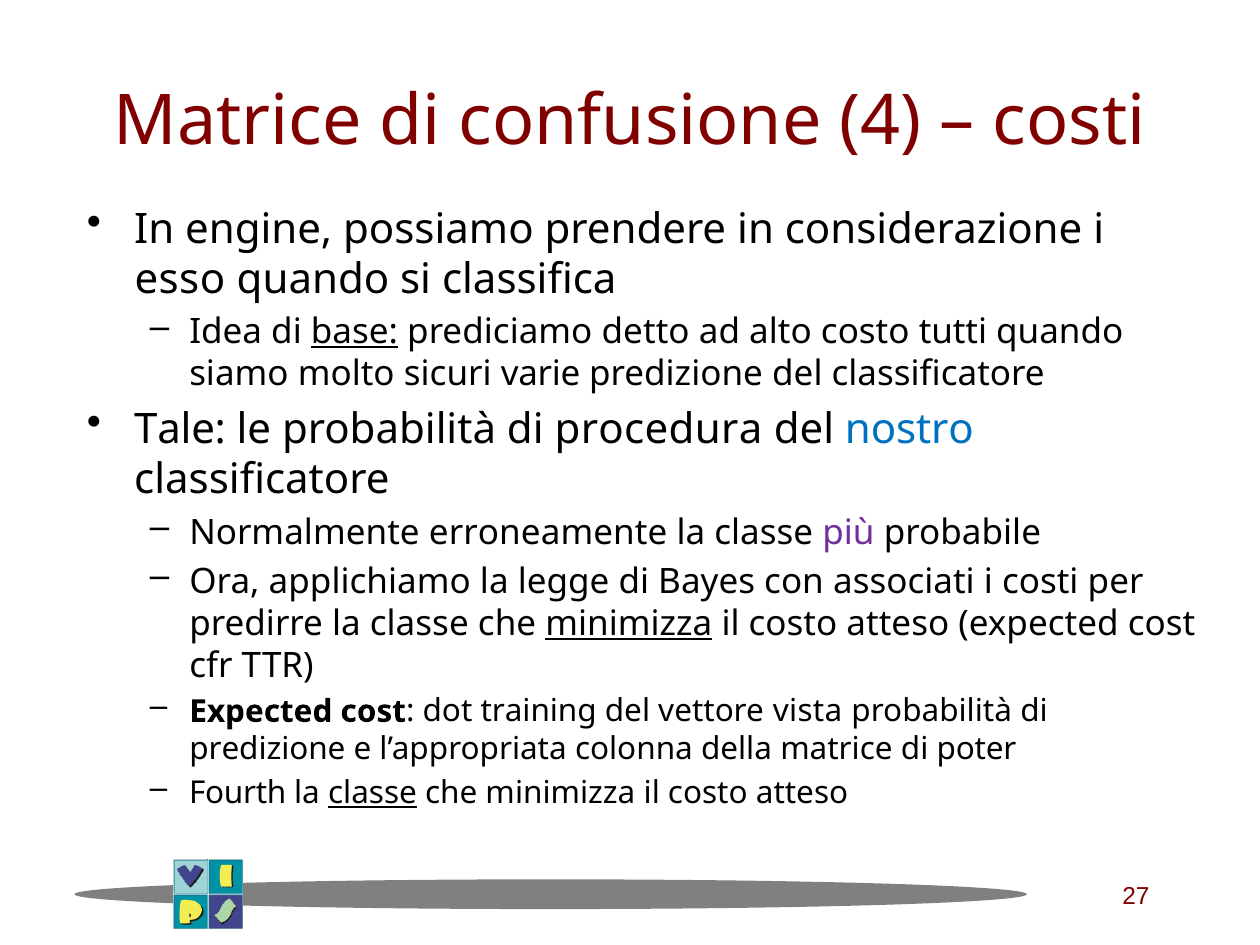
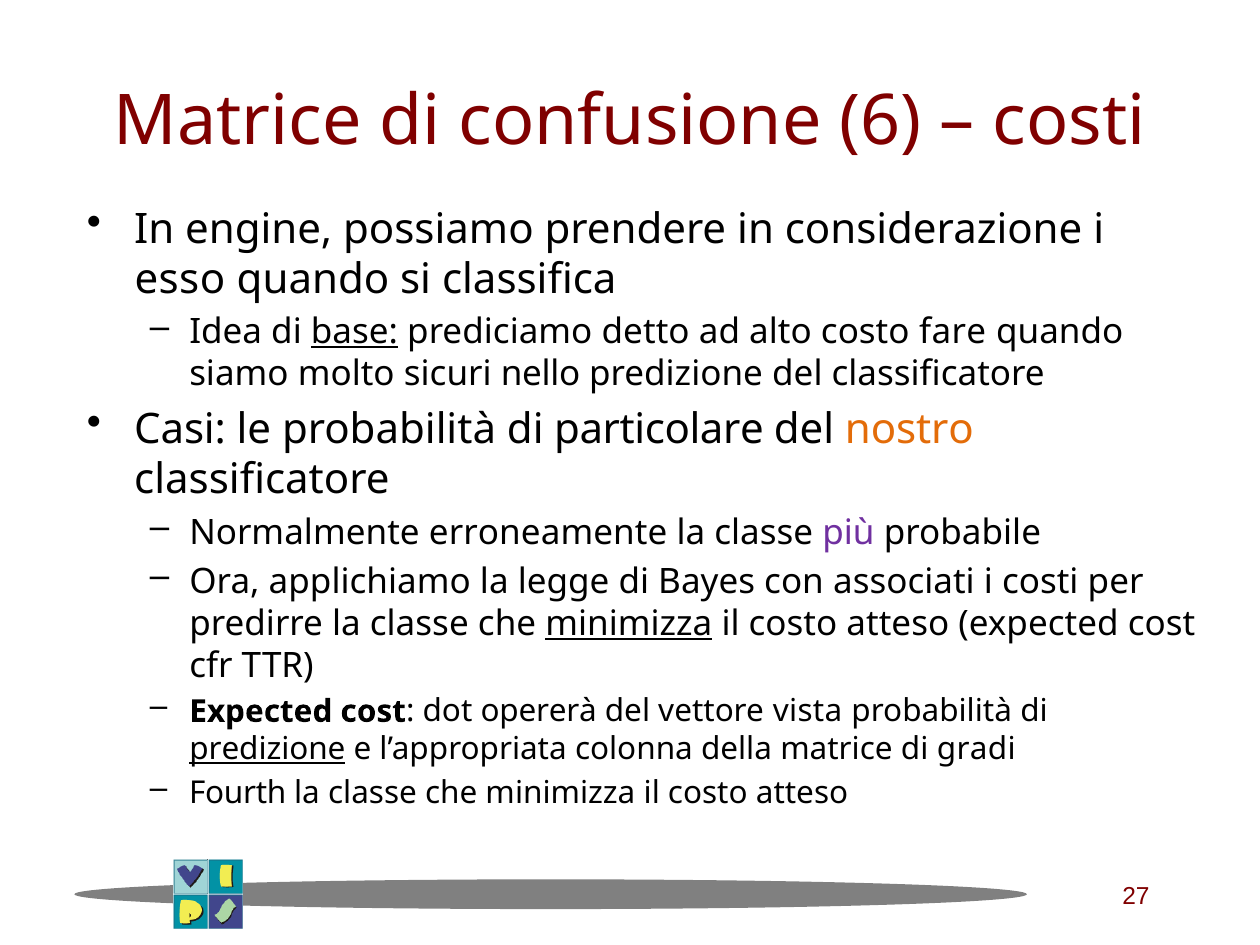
4: 4 -> 6 (881, 121)
tutti: tutti -> fare (953, 332)
varie: varie -> nello (541, 374)
Tale: Tale -> Casi (180, 429)
procedura: procedura -> particolare (659, 429)
nostro colour: blue -> orange (909, 429)
training: training -> opererà (539, 711)
predizione underline: none -> present (267, 749)
poter: poter -> gradi (976, 749)
classe underline: present -> none (372, 793)
